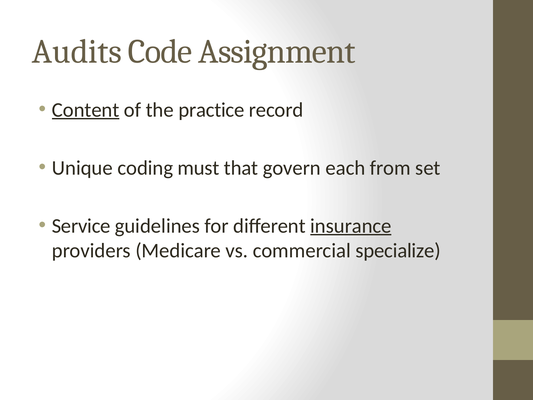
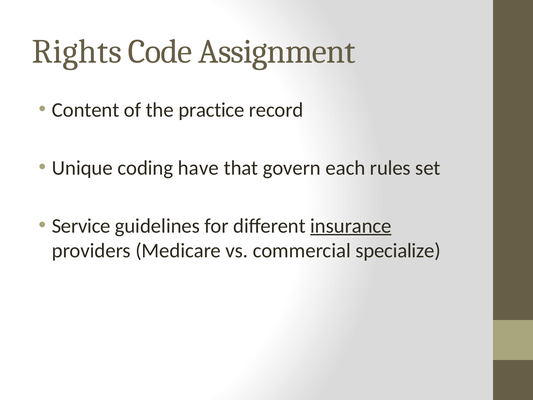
Audits: Audits -> Rights (77, 52)
Content underline: present -> none (86, 110)
must: must -> have (198, 168)
from: from -> rules (390, 168)
